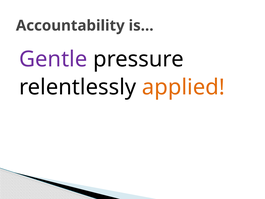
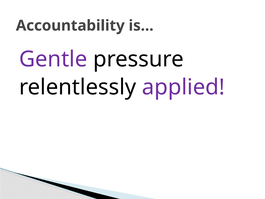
applied colour: orange -> purple (183, 87)
